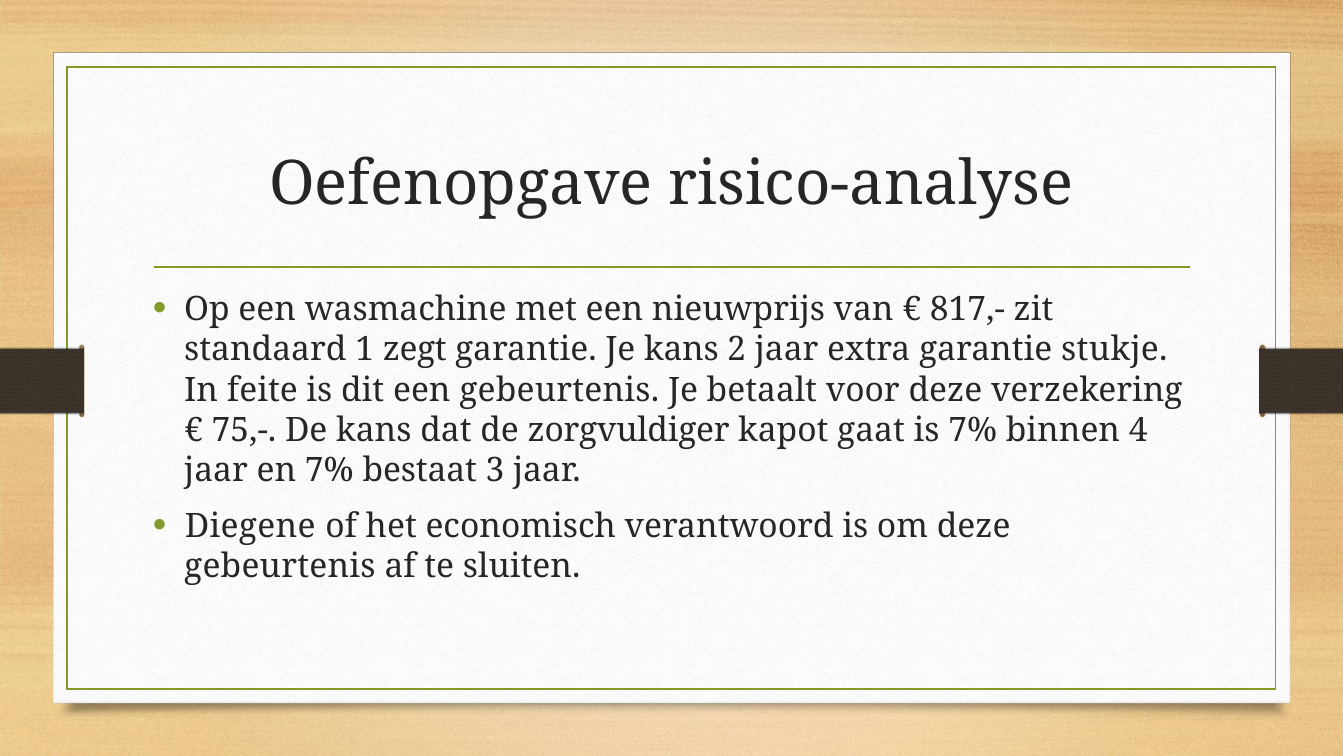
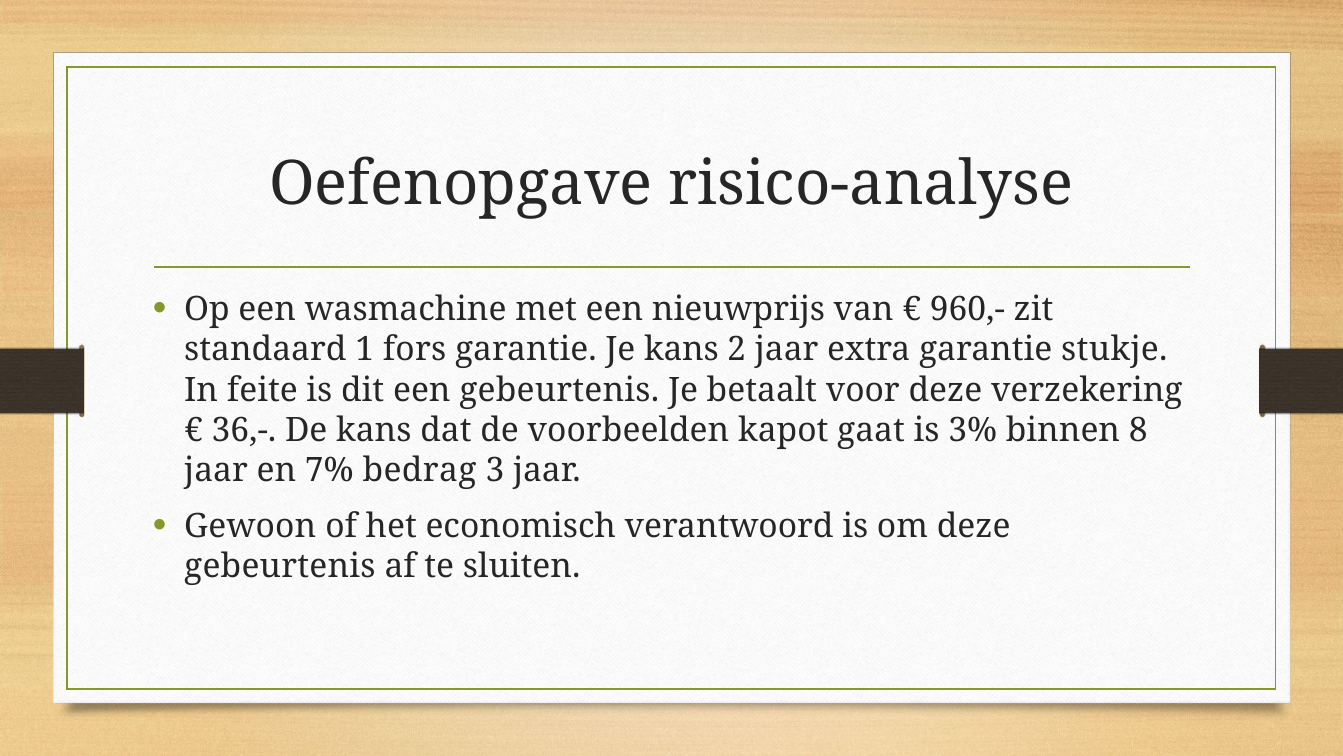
817,-: 817,- -> 960,- (967, 309)
zegt: zegt -> fors (414, 349)
75,-: 75,- -> 36,- (244, 430)
zorgvuldiger: zorgvuldiger -> voorbeelden (629, 430)
is 7%: 7% -> 3% (973, 430)
4: 4 -> 8 (1138, 430)
bestaat: bestaat -> bedrag (420, 470)
Diegene: Diegene -> Gewoon (250, 526)
